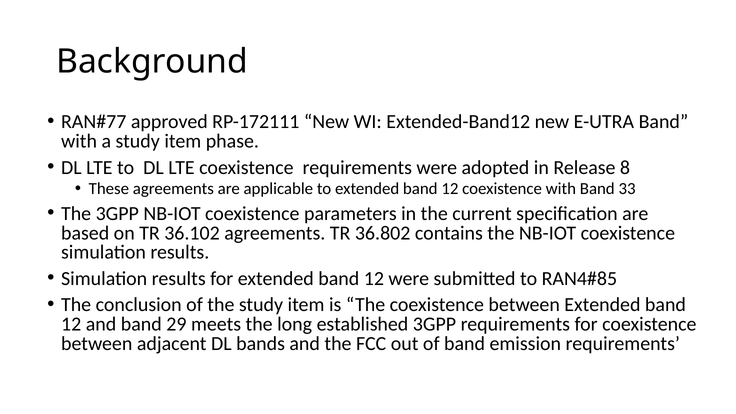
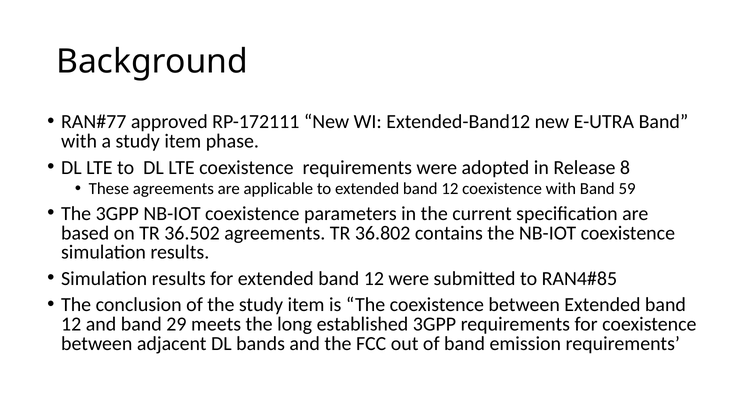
33: 33 -> 59 (627, 189)
36.102: 36.102 -> 36.502 (192, 233)
